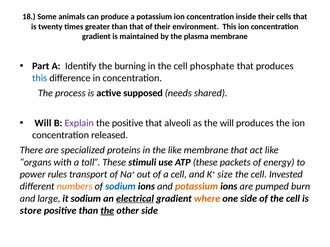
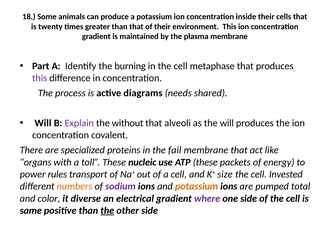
phosphate: phosphate -> metaphase (212, 66)
this colour: blue -> purple (40, 78)
supposed: supposed -> diagrams (143, 93)
the positive: positive -> without (128, 123)
released: released -> covalent (110, 135)
the like: like -> fail (175, 150)
stimuli: stimuli -> nucleic (142, 163)
sodium colour: blue -> purple (120, 187)
burn: burn -> total (301, 187)
large: large -> color (49, 199)
it sodium: sodium -> diverse (86, 199)
electrical underline: present -> none (135, 199)
where colour: orange -> purple (207, 199)
store: store -> same (31, 211)
